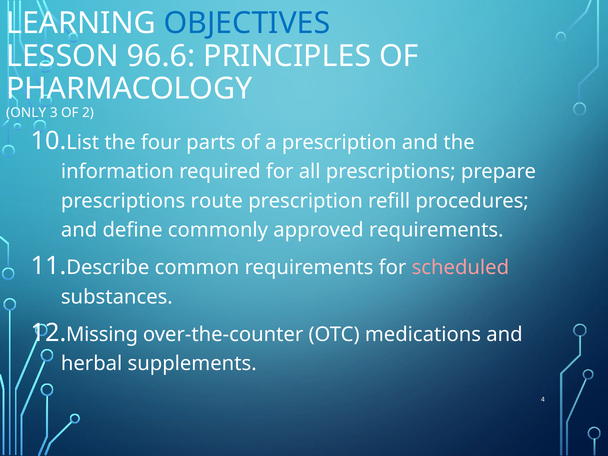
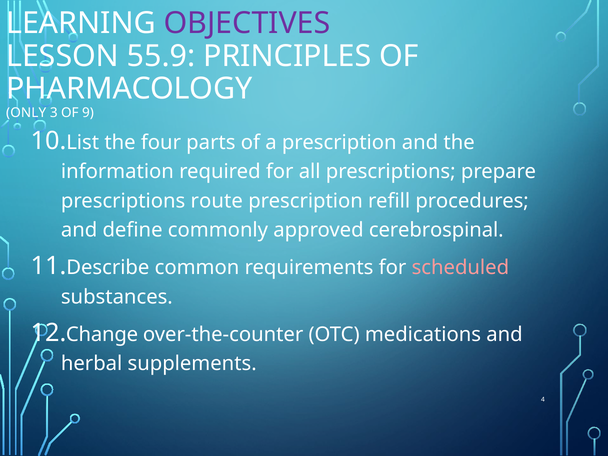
OBJECTIVES colour: blue -> purple (247, 23)
96.6: 96.6 -> 55.9 (161, 56)
2: 2 -> 9 (88, 113)
approved requirements: requirements -> cerebrospinal (436, 230)
Missing: Missing -> Change (102, 335)
